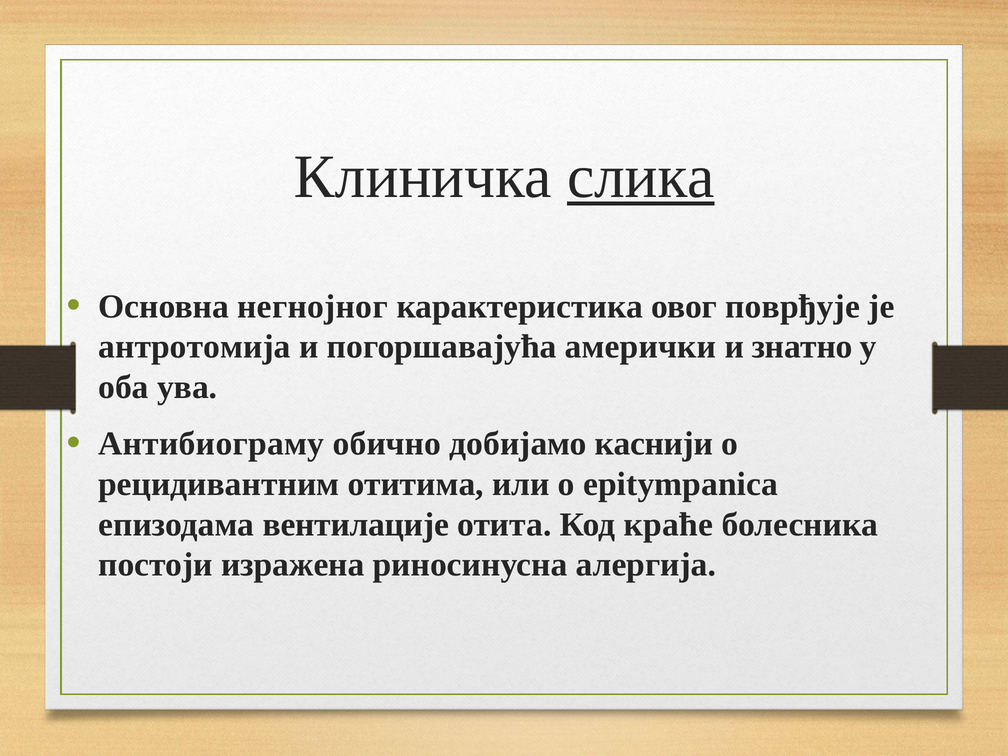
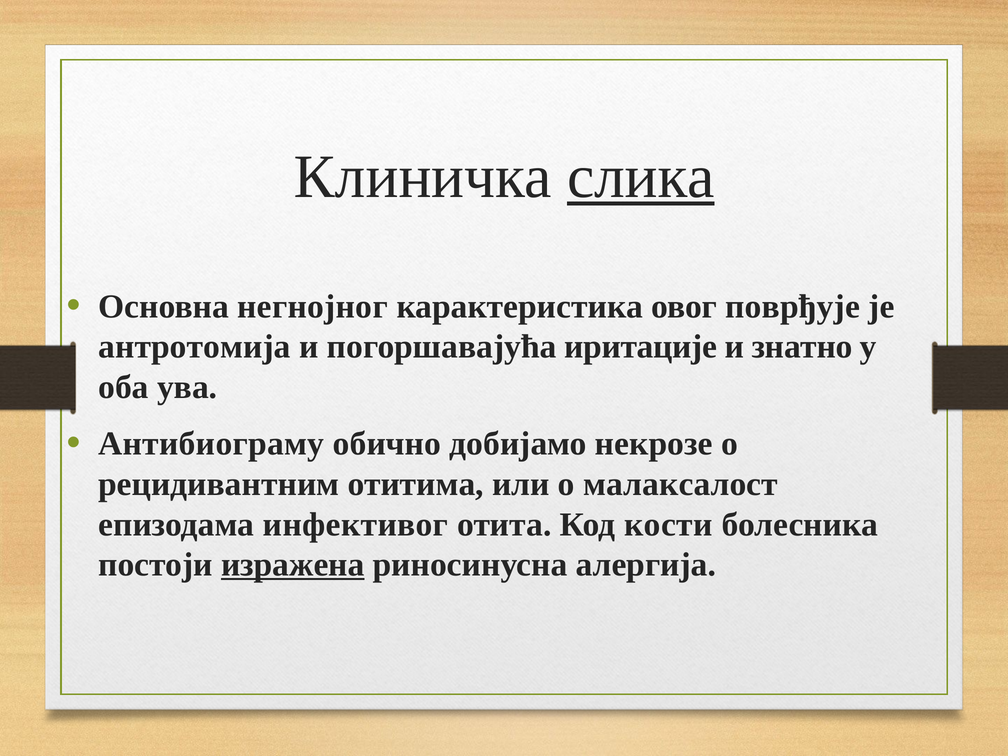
амерички: амерички -> иритације (641, 347)
каснији: каснији -> некрозе (654, 444)
epitympanica: epitympanica -> малаксалост (681, 484)
вентилације: вентилације -> инфективог (356, 524)
краће: краће -> кости (668, 524)
изражена underline: none -> present (293, 565)
